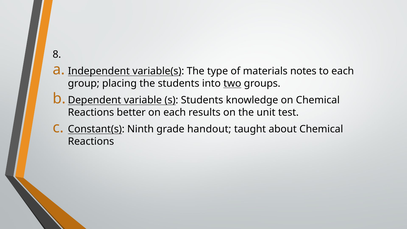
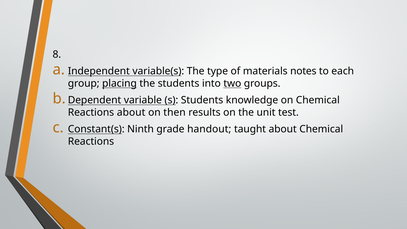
placing underline: none -> present (119, 83)
Reactions better: better -> about (131, 112)
on each: each -> then (175, 112)
